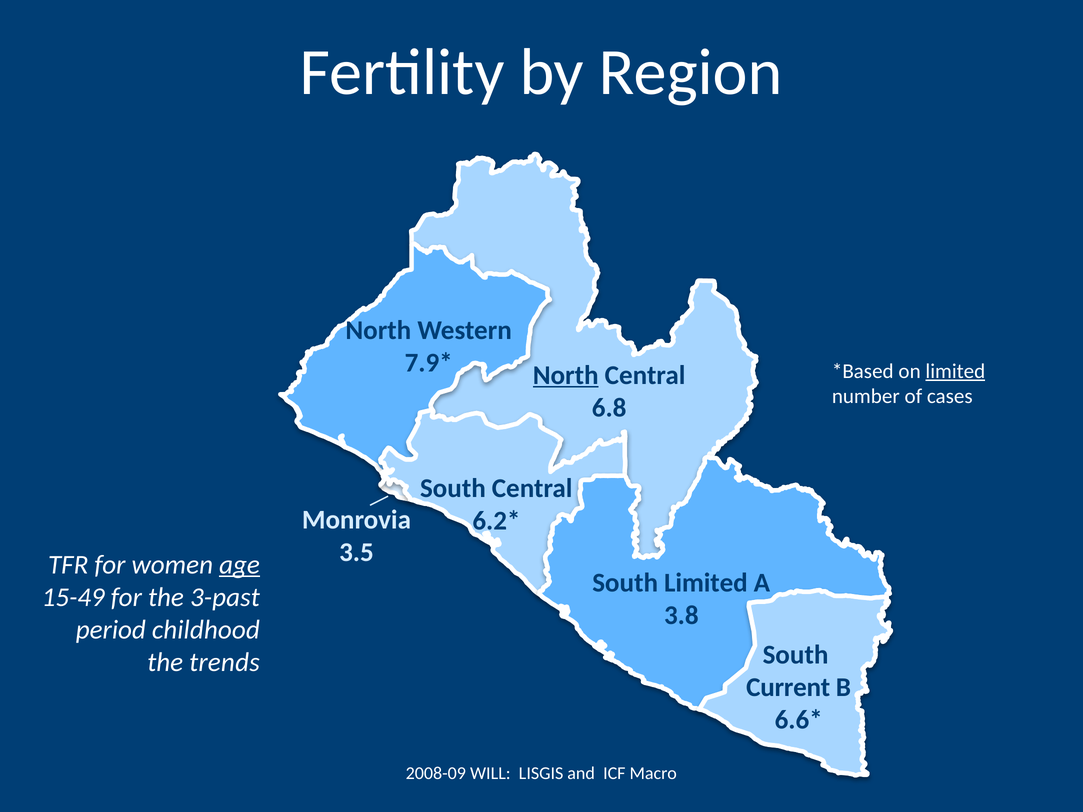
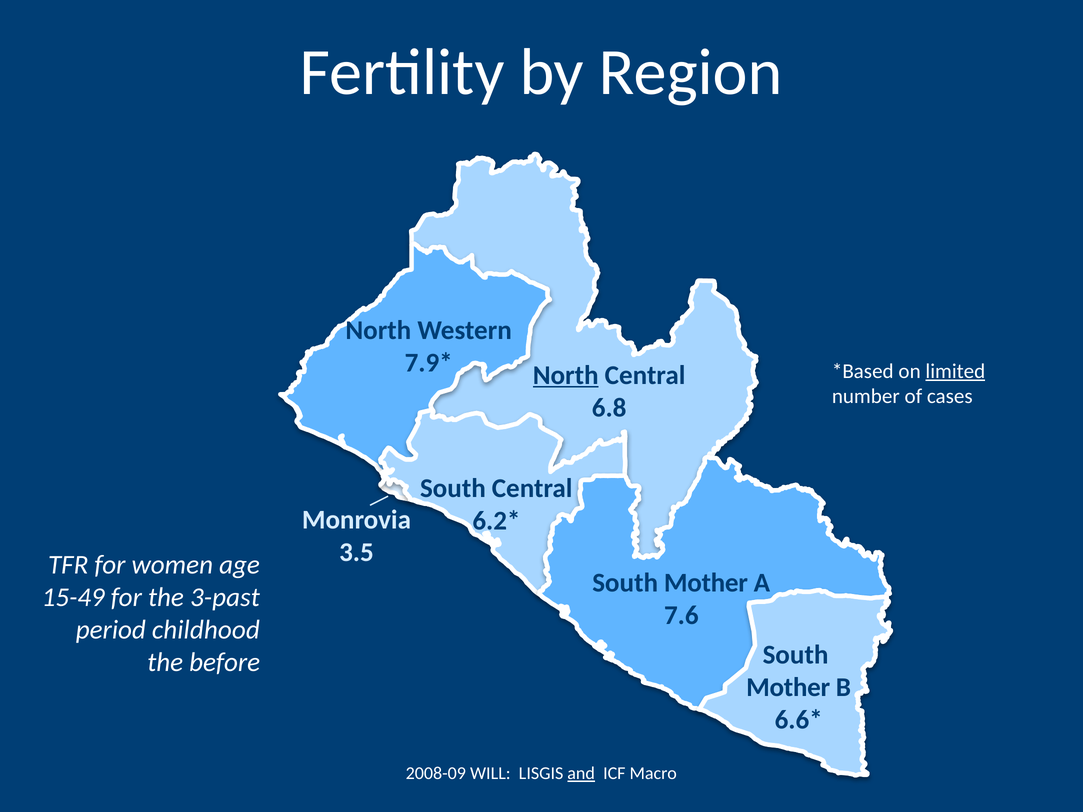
age underline: present -> none (240, 565)
Limited: Limited -> Mother (706, 583)
3.8: 3.8 -> 7.6 (681, 615)
trends: trends -> before (225, 662)
Current: Current -> Mother (788, 688)
and underline: none -> present (581, 774)
